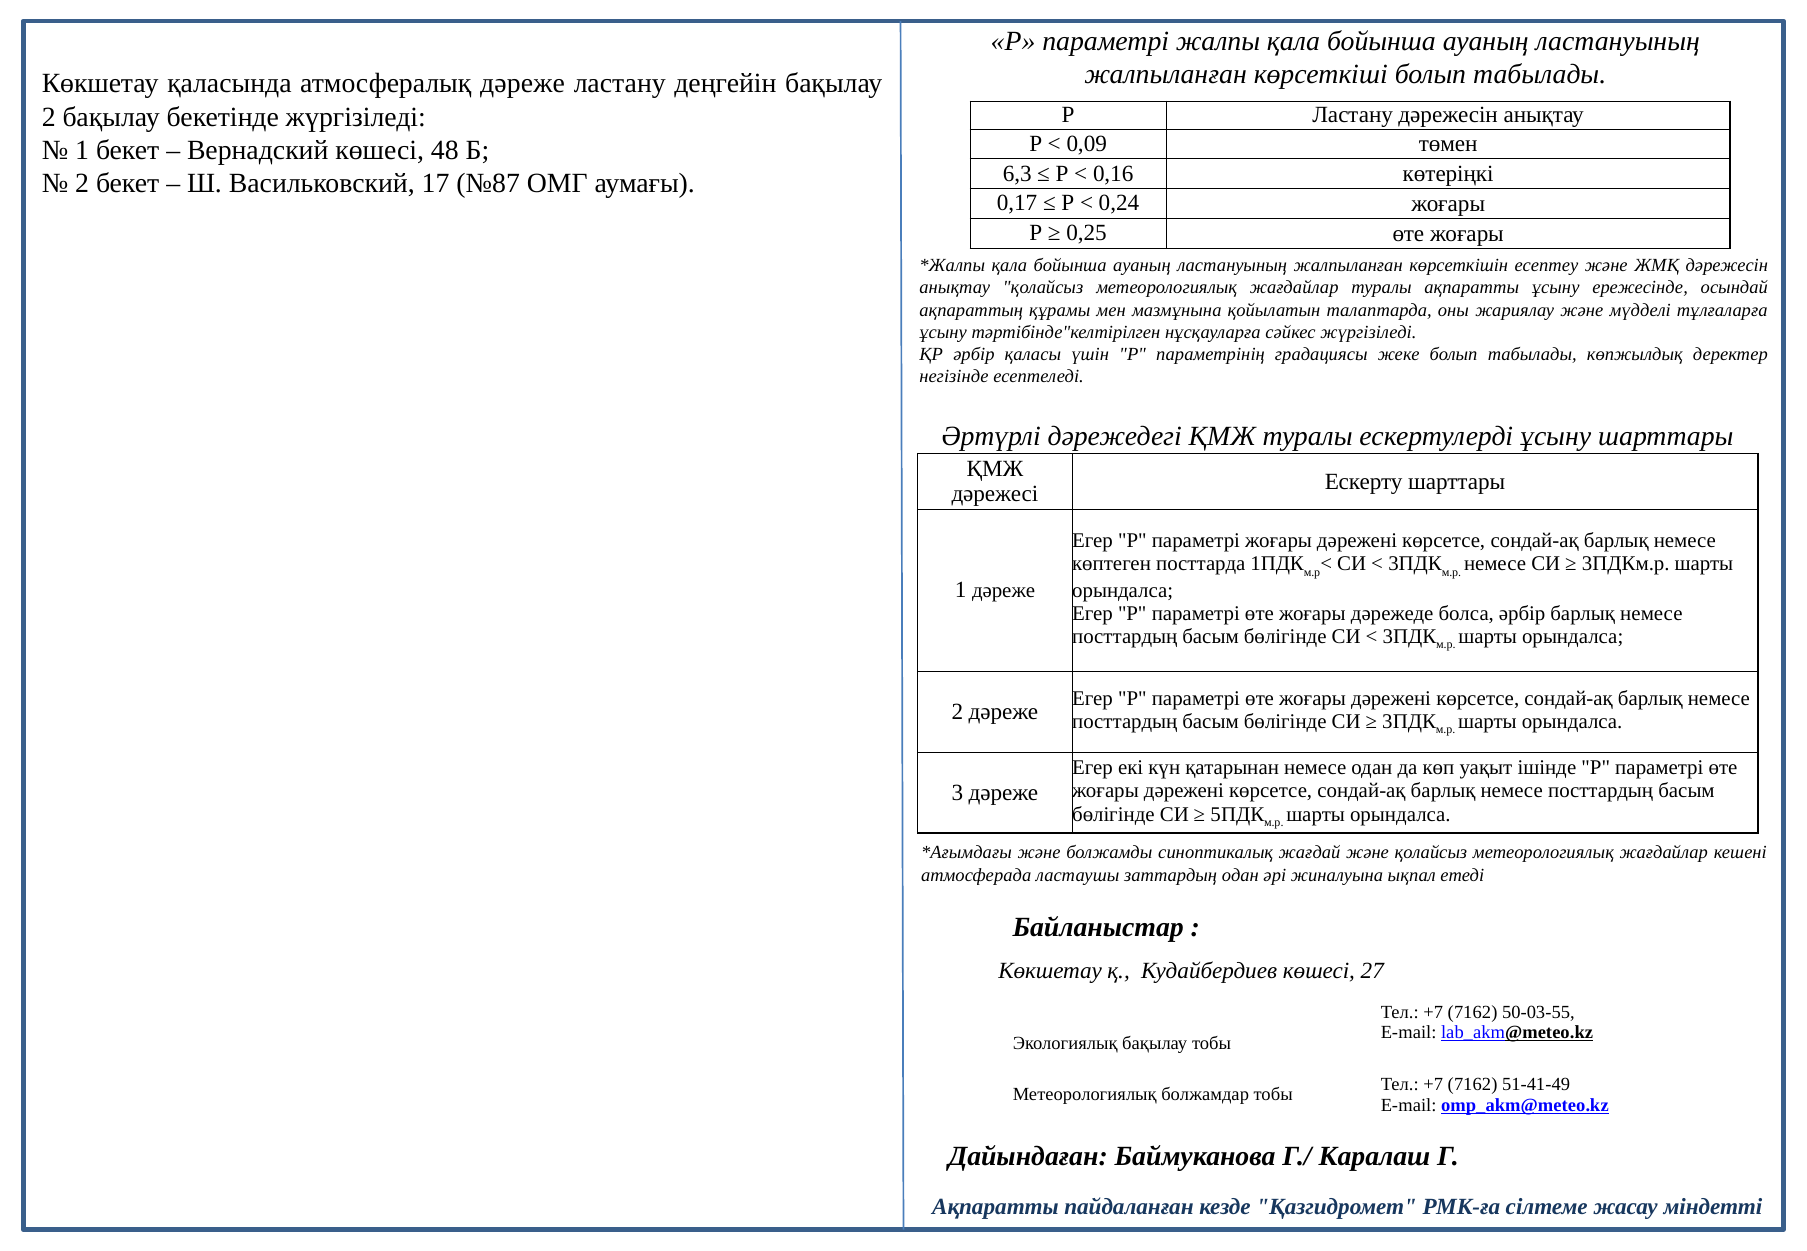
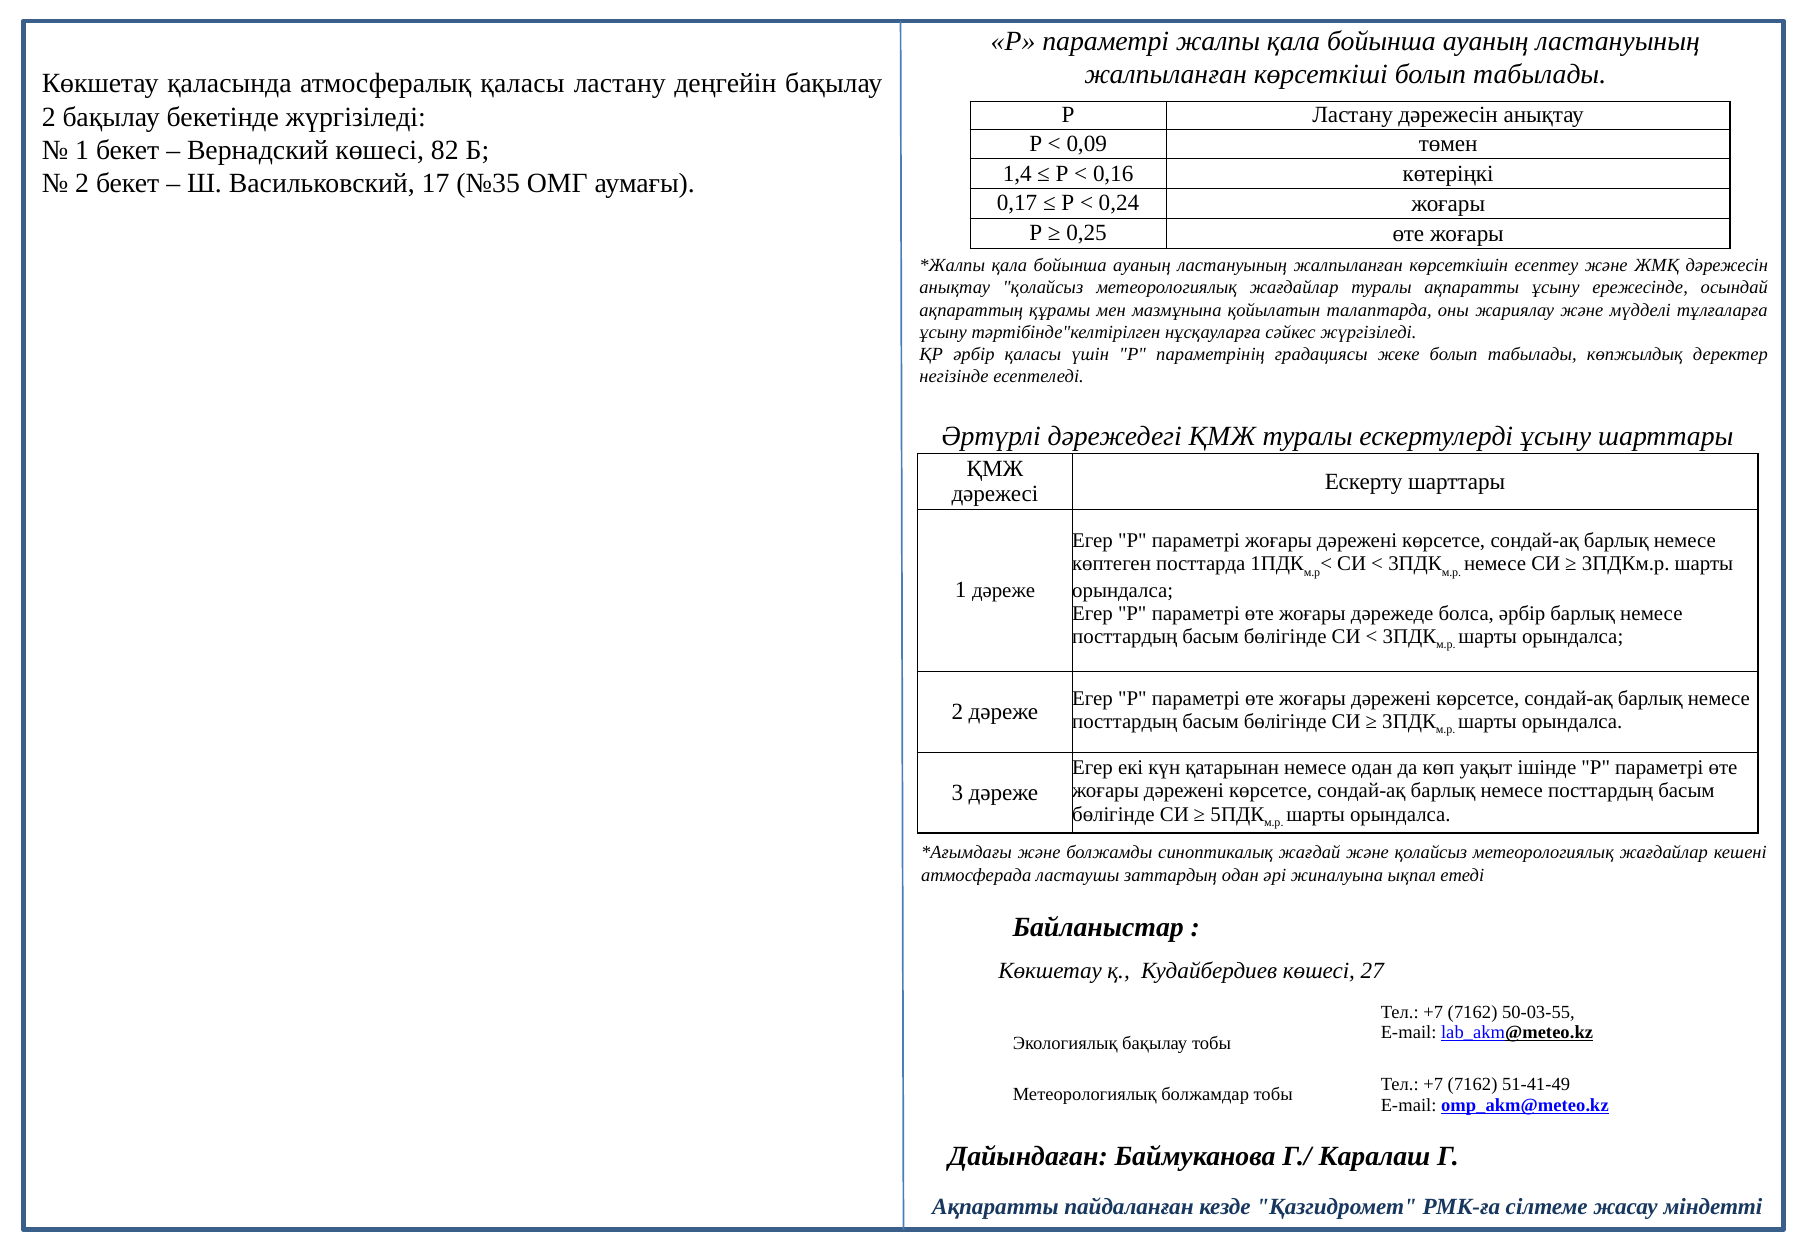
атмосфералық дәреже: дәреже -> қаласы (522, 84)
48: 48 -> 82 (445, 150)
6,3: 6,3 -> 1,4 (1017, 174)
№87: №87 -> №35 (488, 184)
